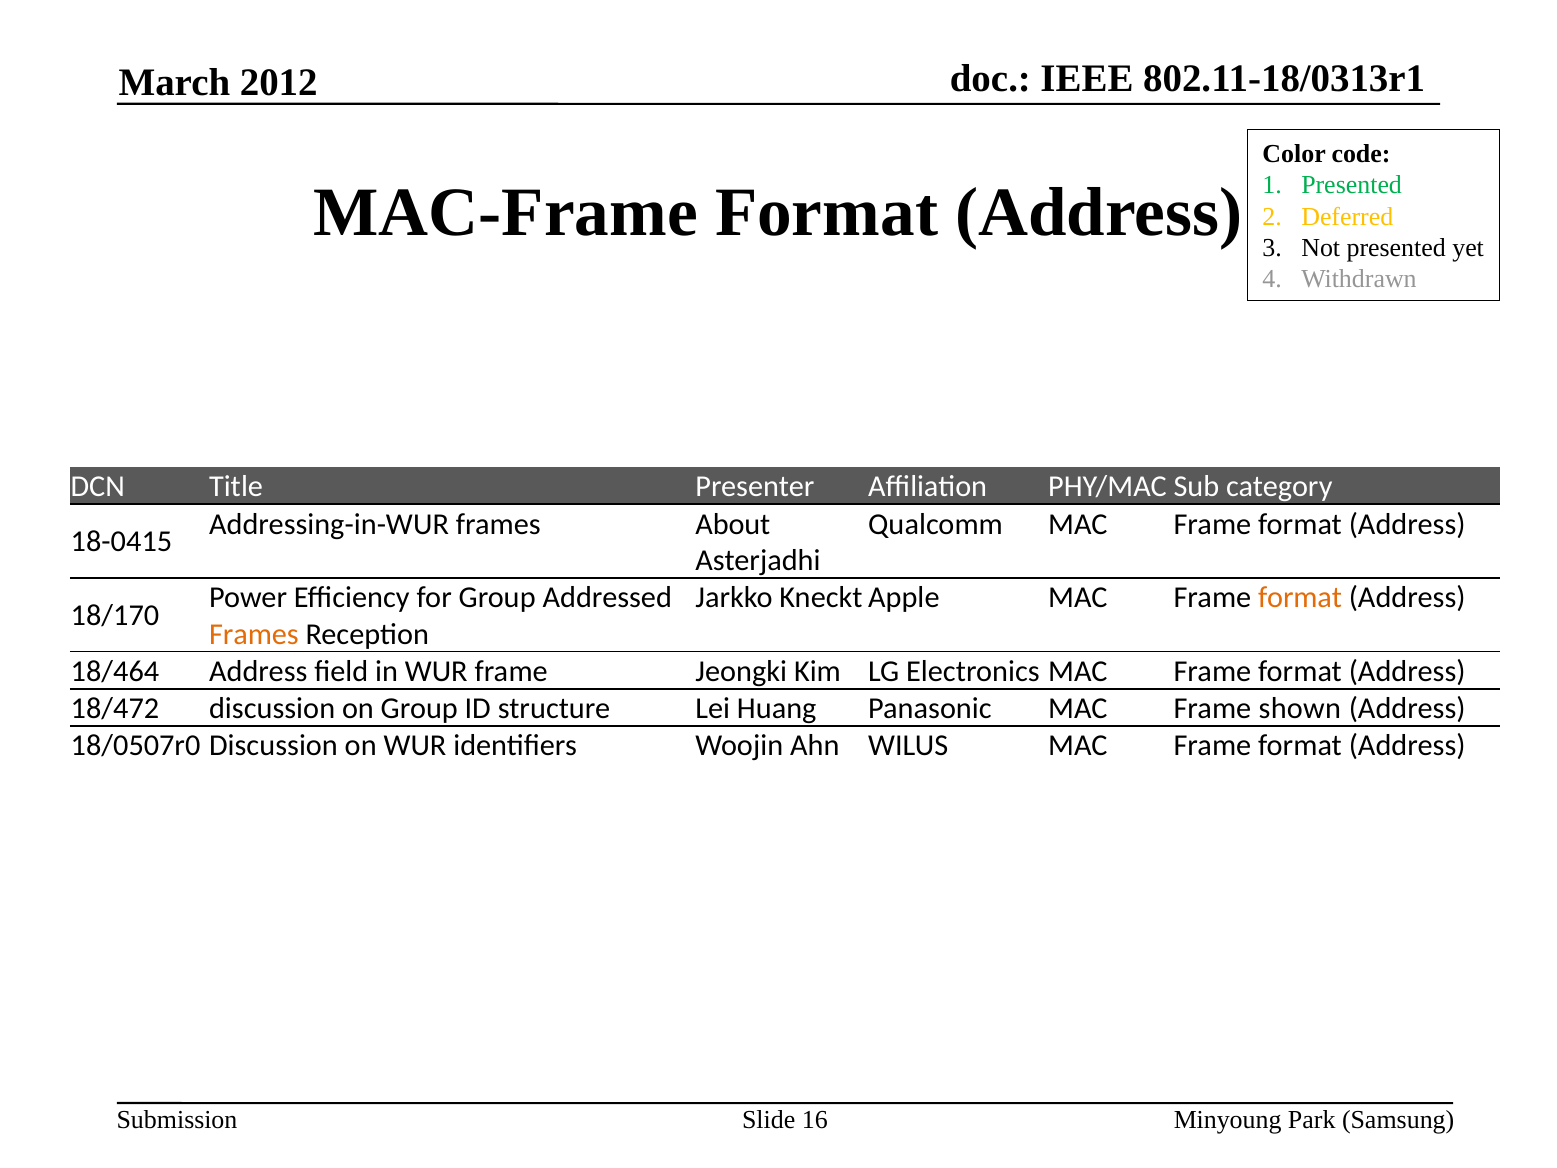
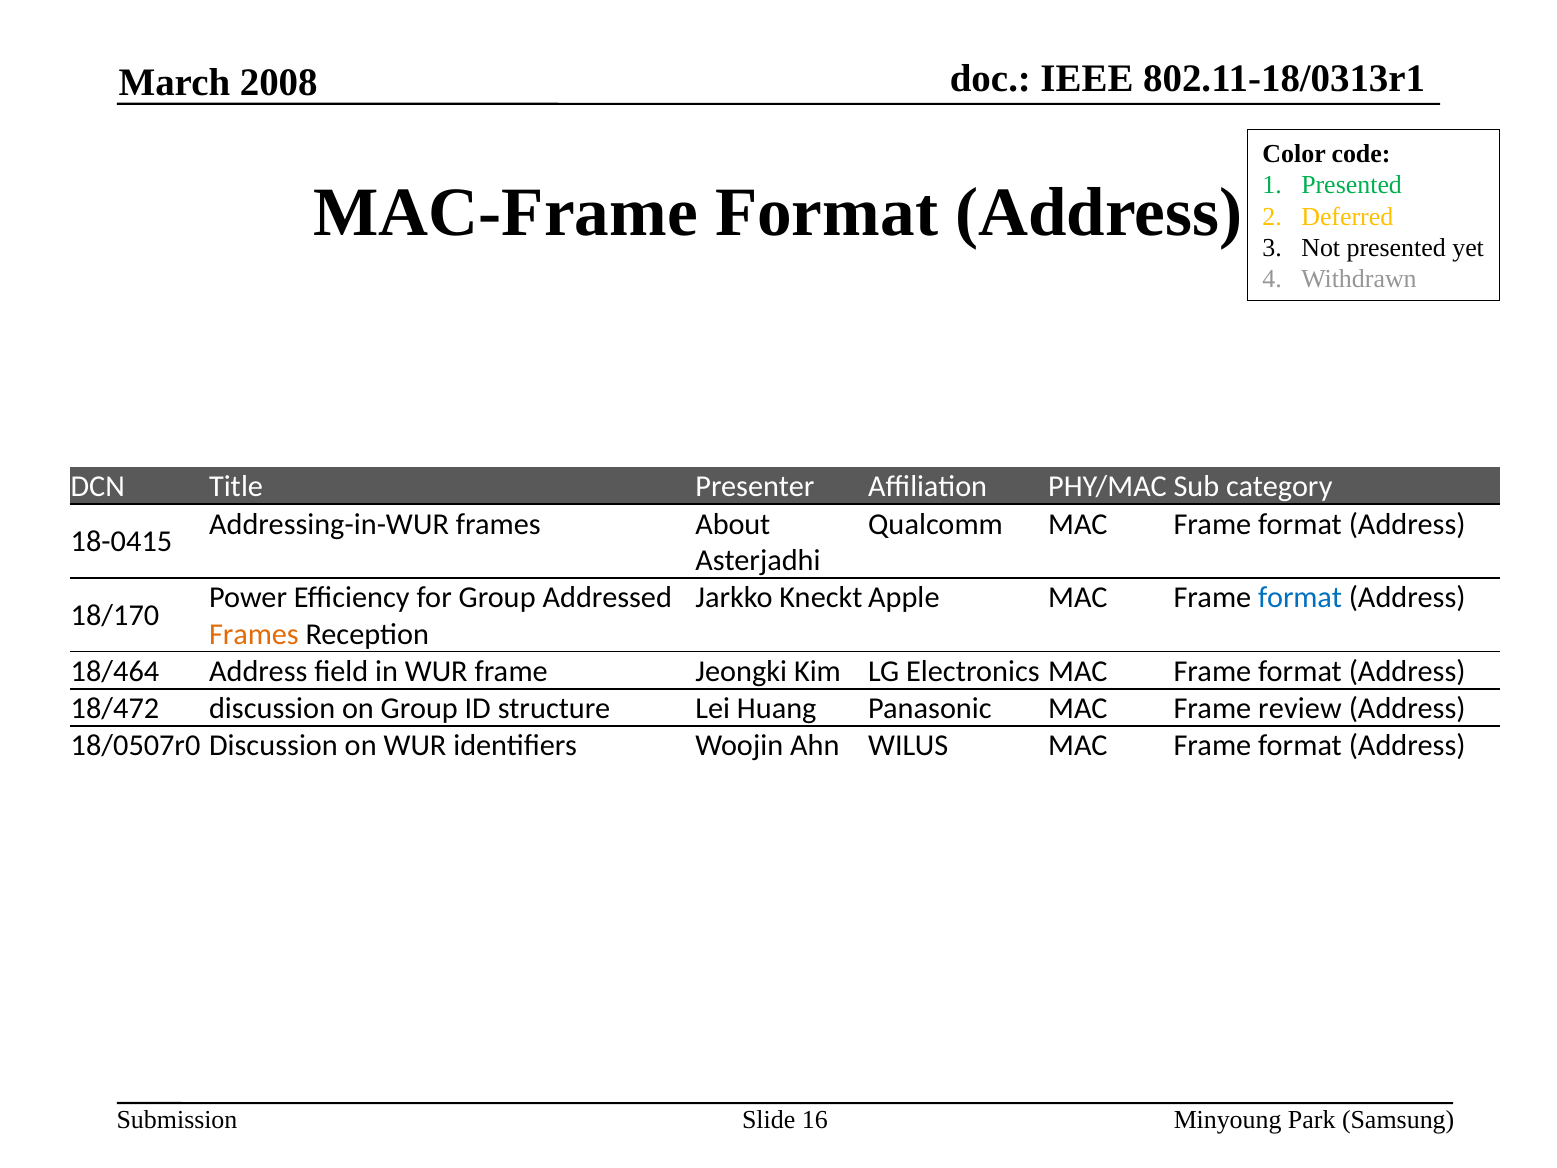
2012: 2012 -> 2008 (279, 83)
format colour: orange -> blue (1300, 597)
shown: shown -> review (1300, 708)
